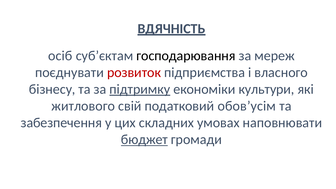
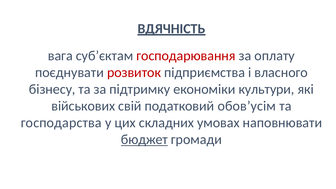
осіб: осіб -> вага (60, 56)
господарювання colour: black -> red (186, 56)
мереж: мереж -> оплату (275, 56)
підтримку underline: present -> none (140, 89)
житлового: житлового -> військових (83, 106)
забезпечення: забезпечення -> господарства (61, 123)
